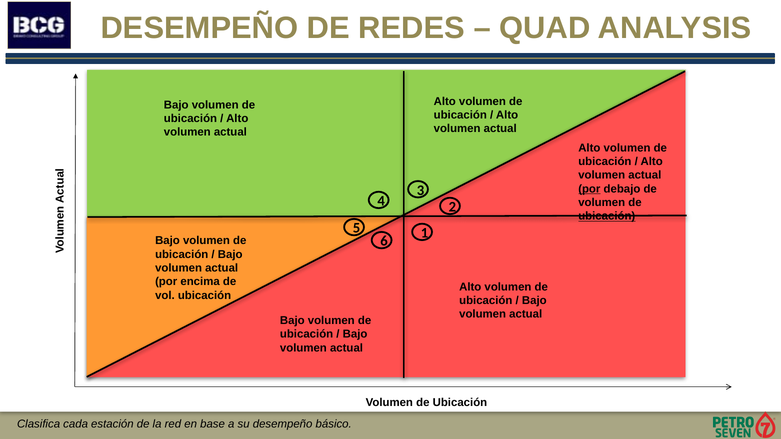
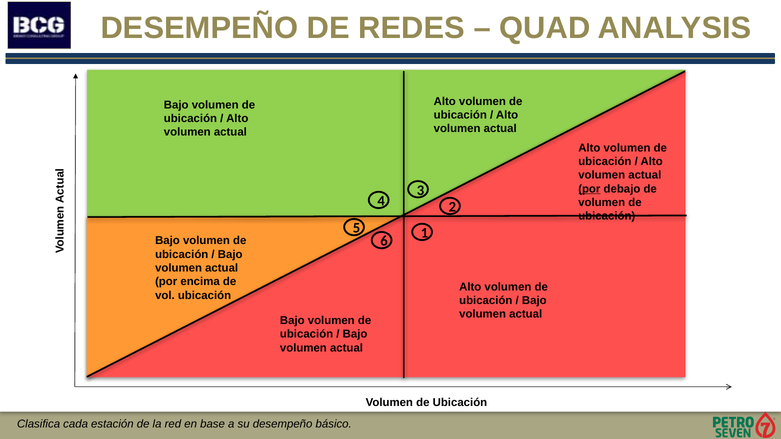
ubicación underline: present -> none (607, 216)
